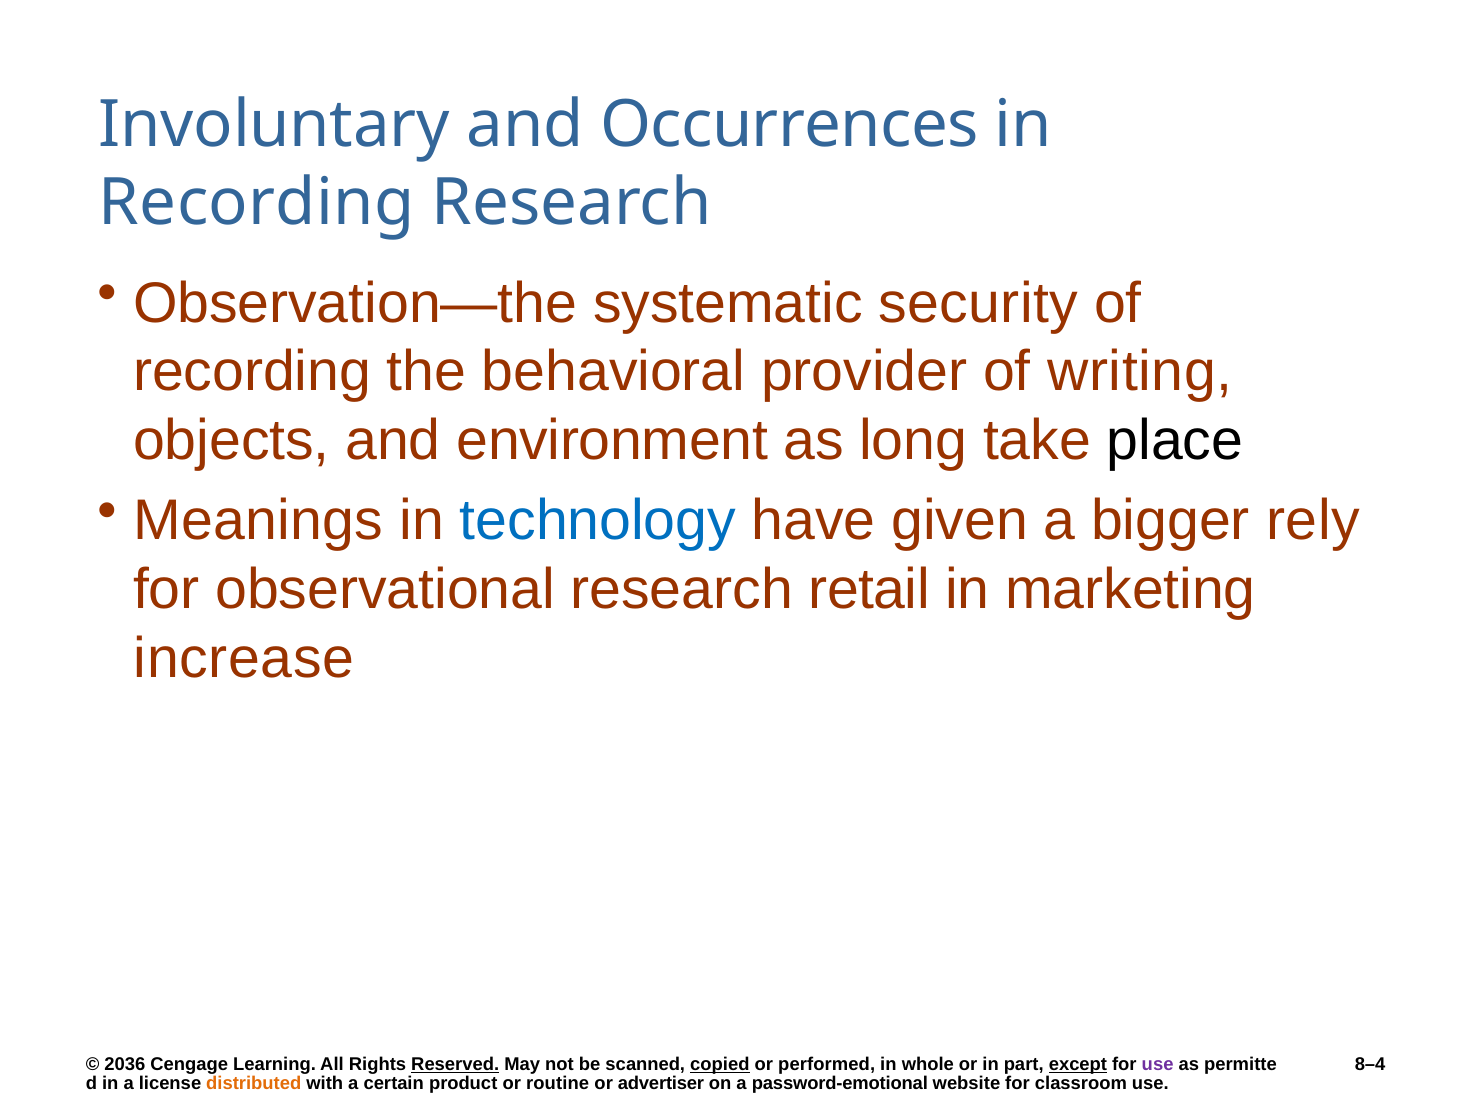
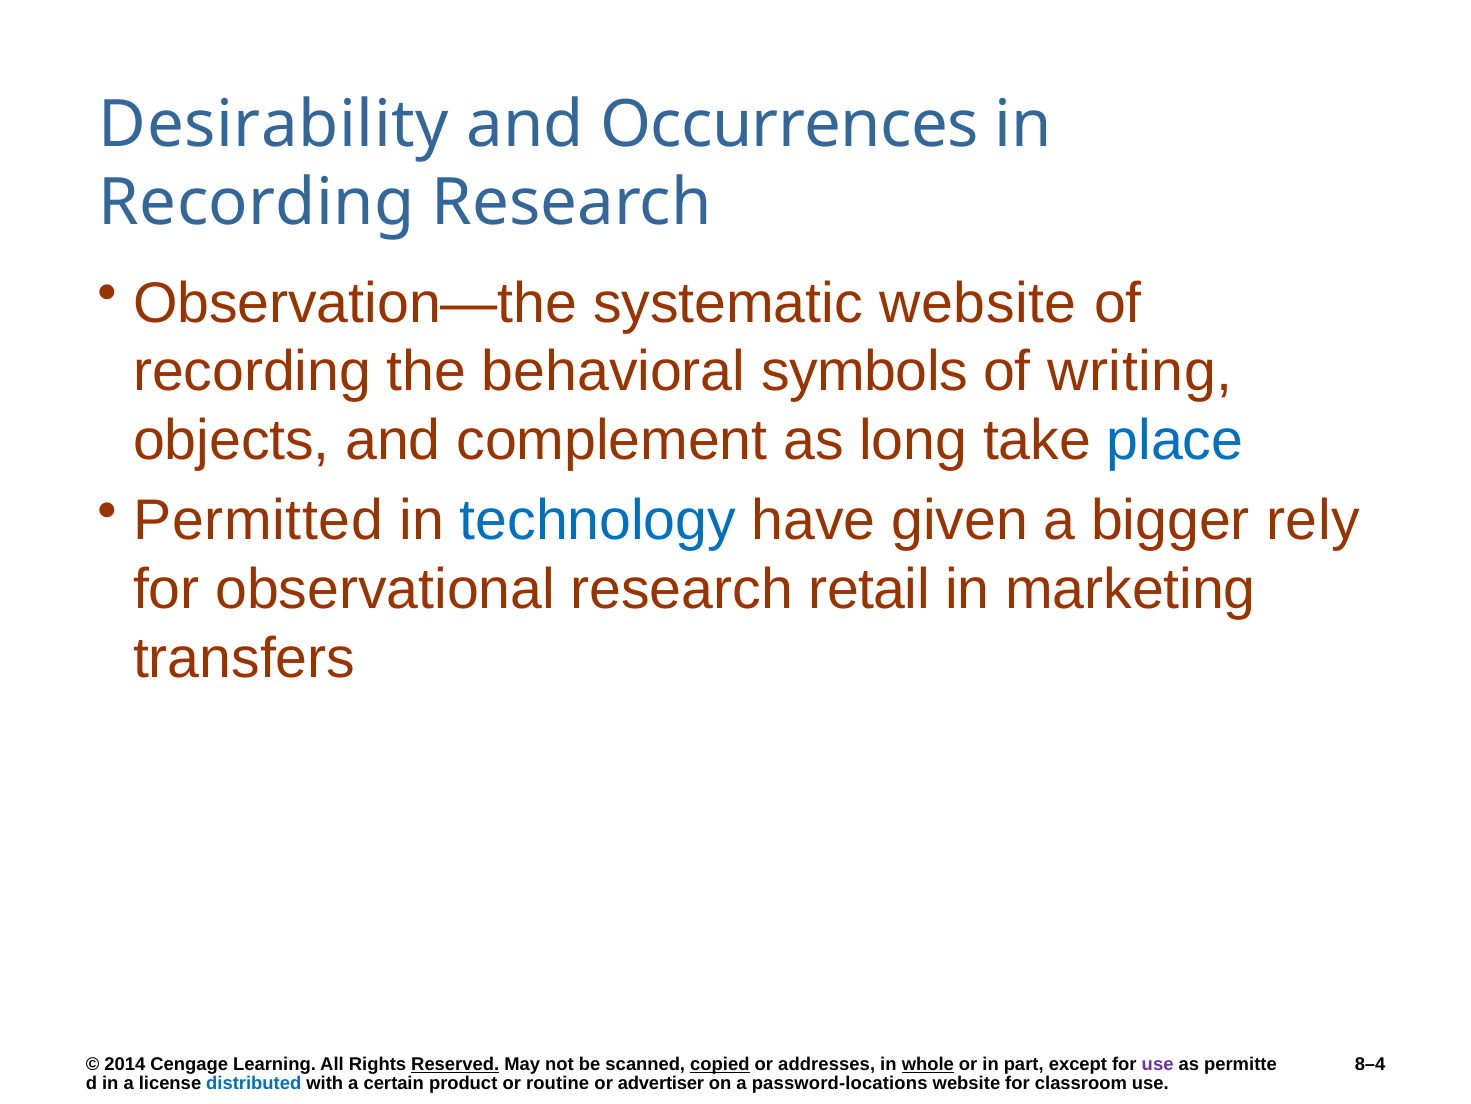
Involuntary: Involuntary -> Desirability (274, 125)
systematic security: security -> website (978, 303)
provider: provider -> symbols (865, 372)
environment: environment -> complement (612, 440)
place colour: black -> blue (1175, 440)
Meanings: Meanings -> Permitted (258, 521)
increase: increase -> transfers (244, 658)
2036: 2036 -> 2014 (125, 1064)
performed: performed -> addresses (827, 1064)
whole underline: none -> present (928, 1064)
except underline: present -> none (1078, 1064)
distributed colour: orange -> blue (254, 1083)
password-emotional: password-emotional -> password-locations (840, 1083)
